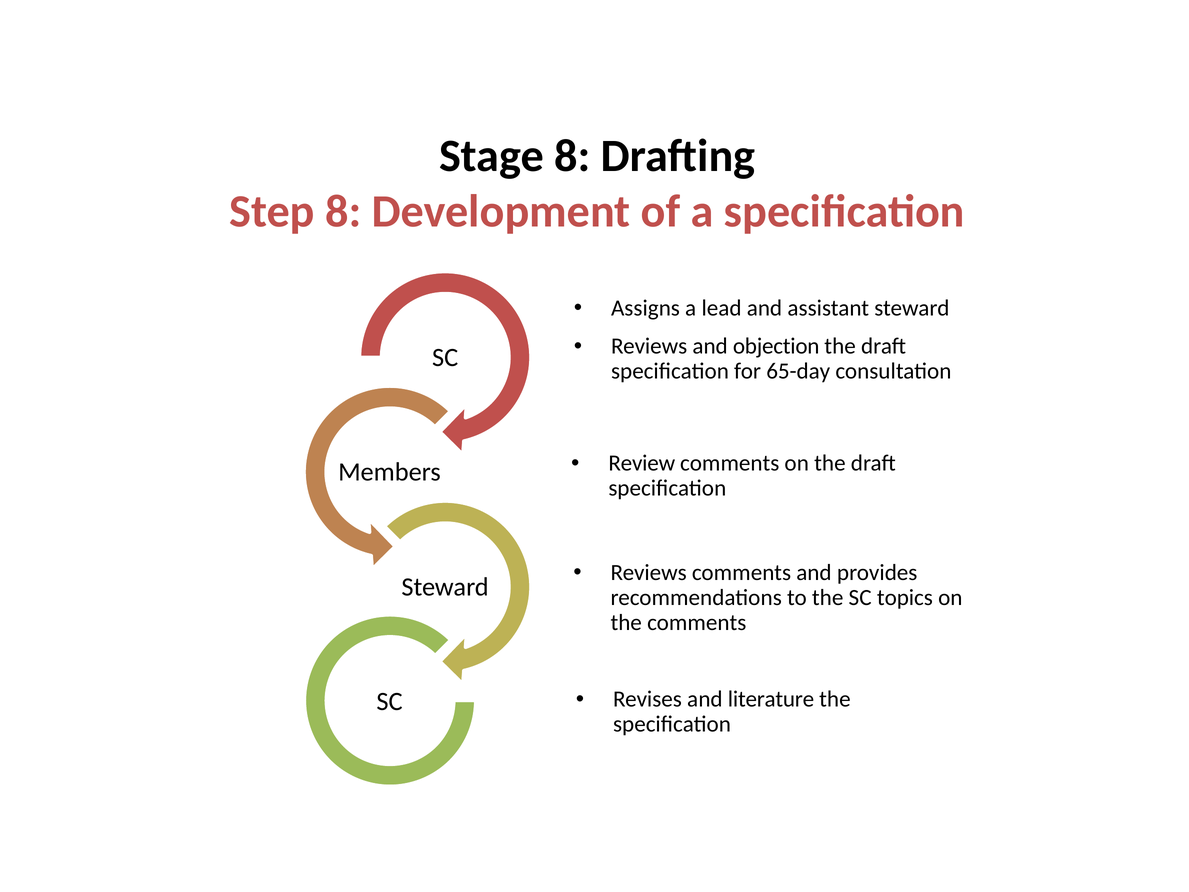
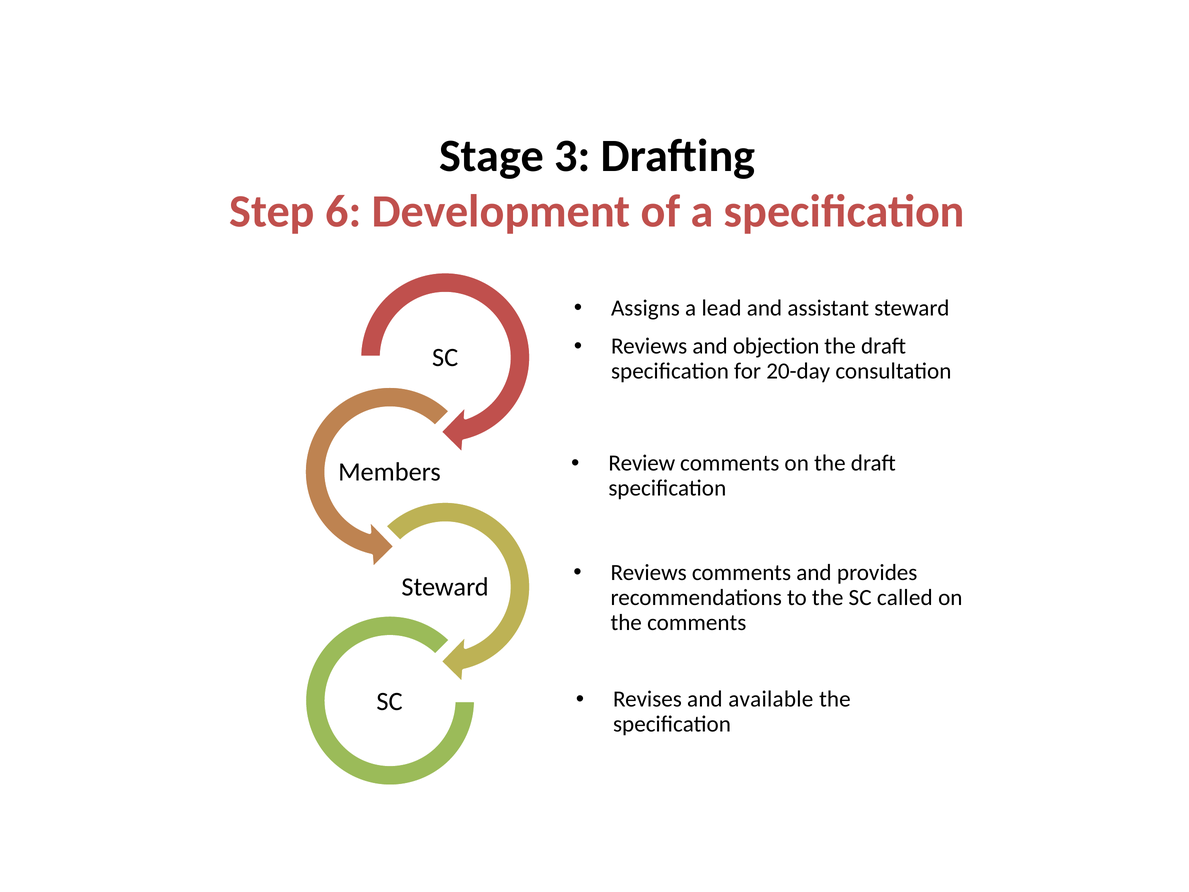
Stage 8: 8 -> 3 (572, 156)
Step 8: 8 -> 6 (343, 211)
65-day: 65-day -> 20-day (798, 371)
topics: topics -> called (905, 597)
literature: literature -> available (771, 699)
